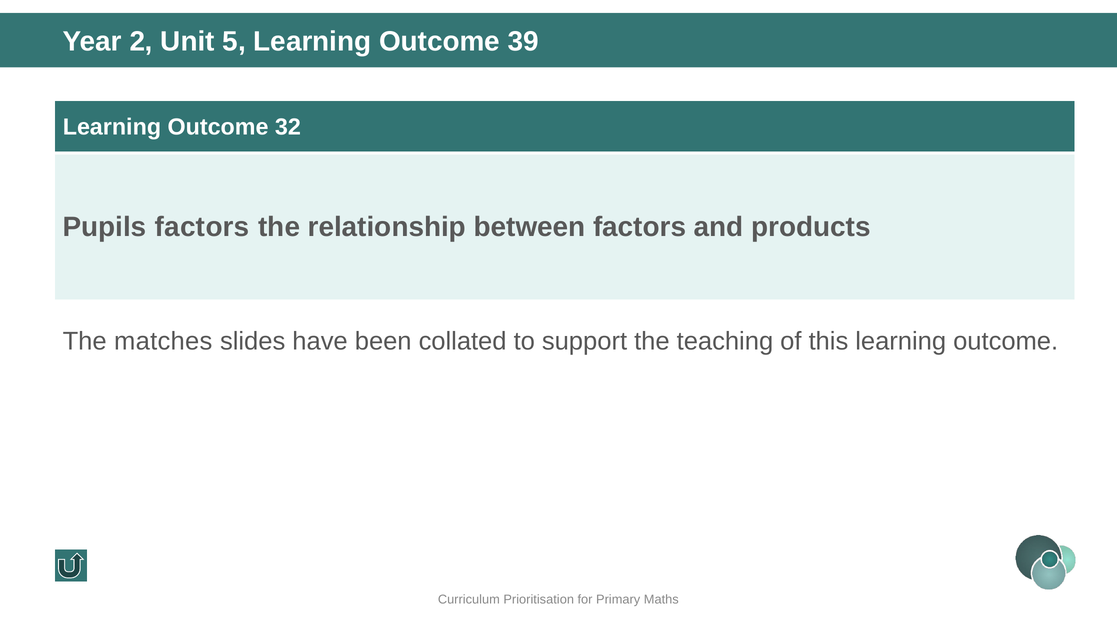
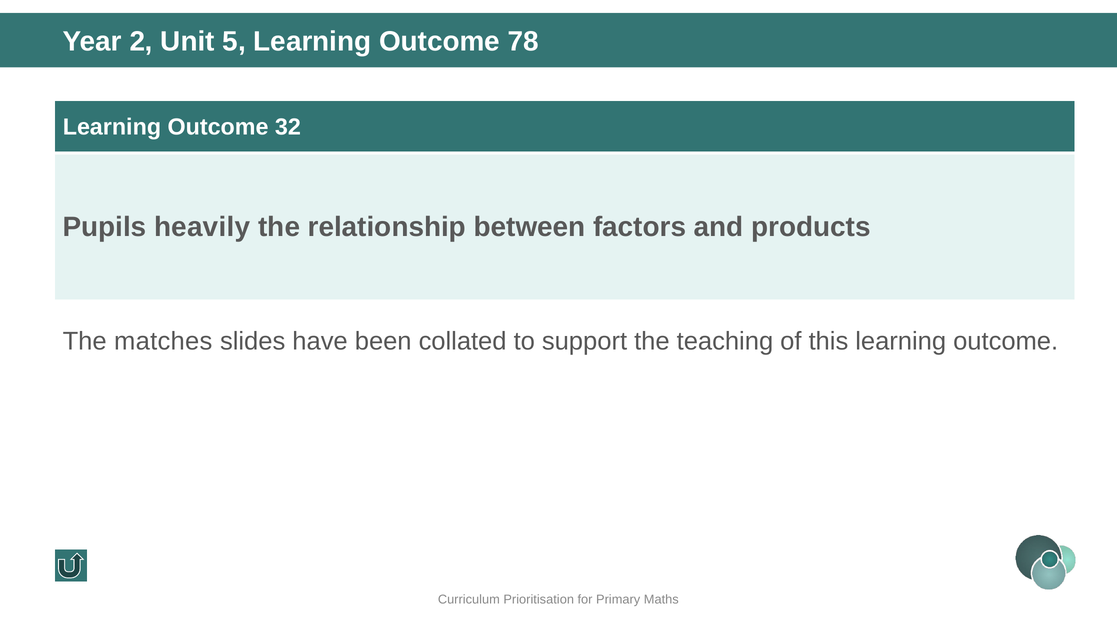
39: 39 -> 78 (523, 42)
Pupils factors: factors -> heavily (202, 227)
